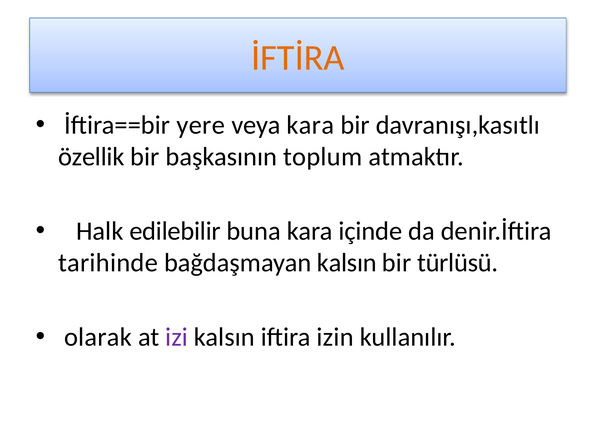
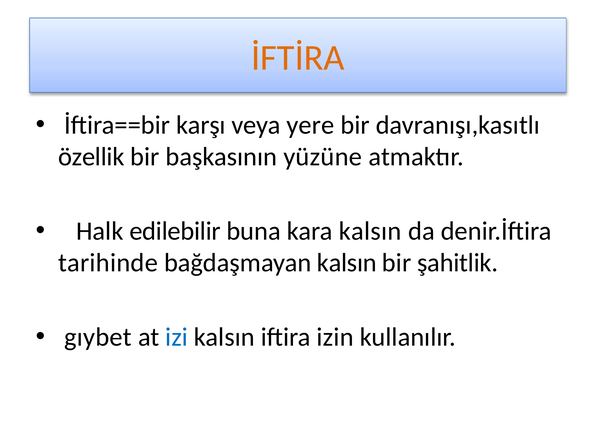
yere: yere -> karşı (201, 125)
veya kara: kara -> yere (310, 125)
toplum: toplum -> yüzüne (323, 157)
kara içinde: içinde -> kalsın (370, 231)
türlüsü: türlüsü -> şahitlik (458, 263)
olarak: olarak -> gıybet (98, 337)
izi colour: purple -> blue (177, 337)
